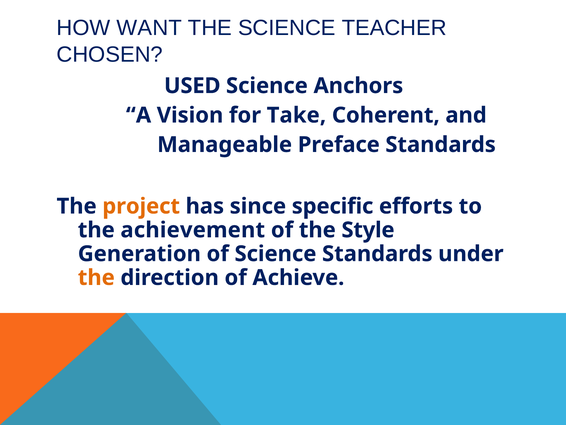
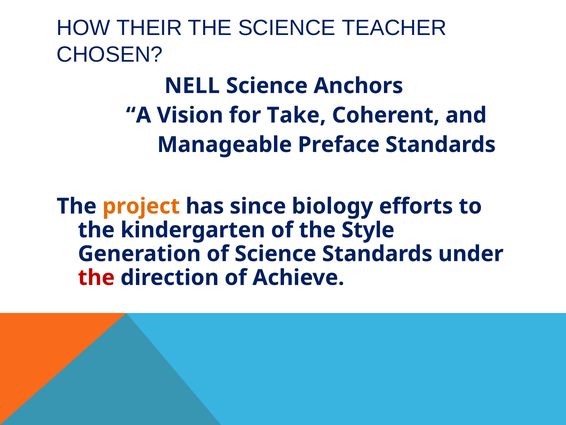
WANT: WANT -> THEIR (149, 28)
USED: USED -> NELL (192, 86)
specific: specific -> biology (332, 206)
achievement: achievement -> kindergarten (193, 230)
the colour: orange -> red (96, 277)
